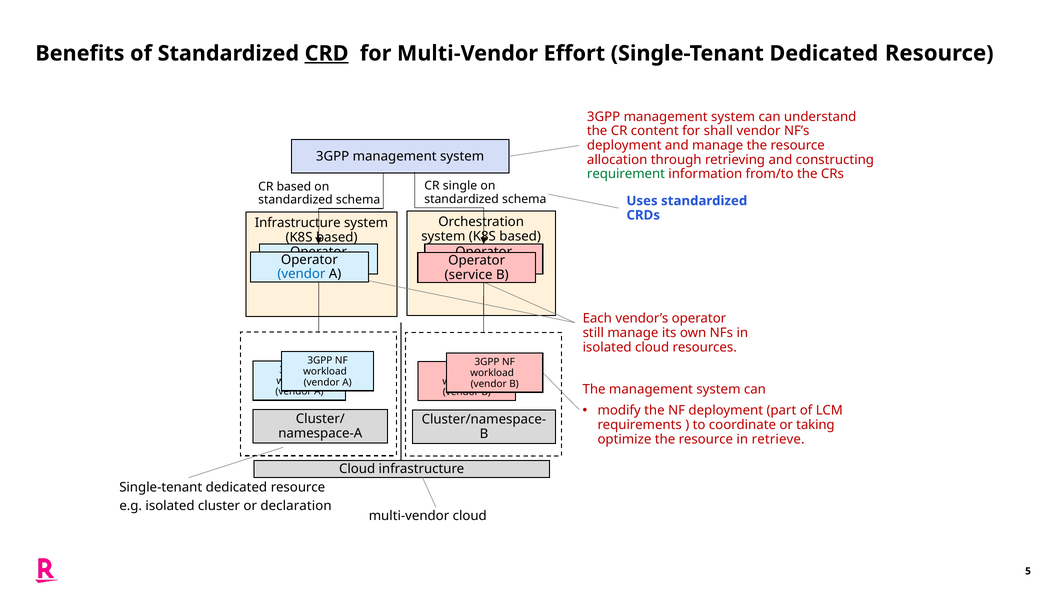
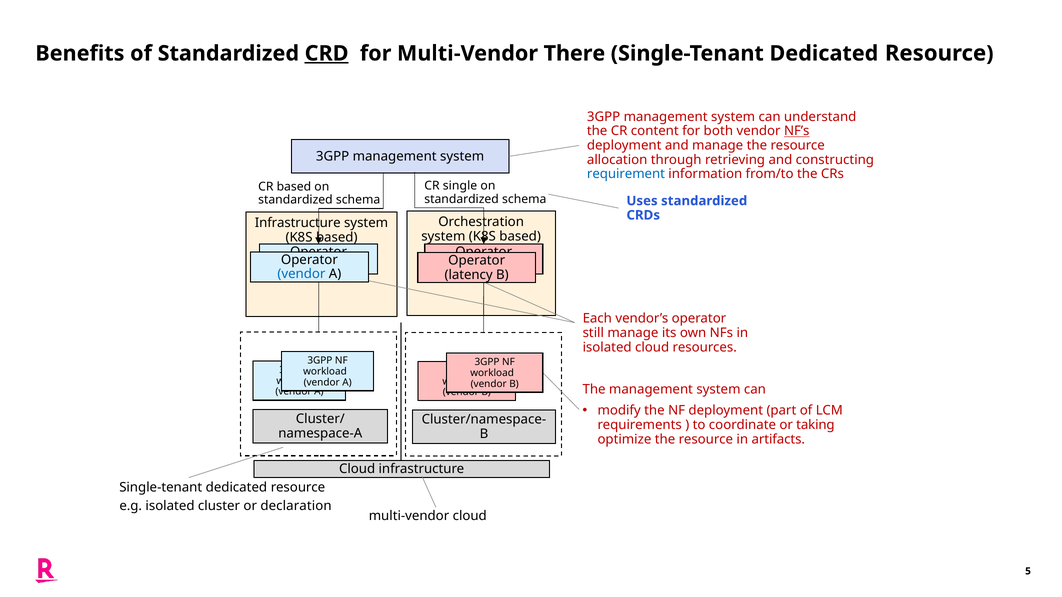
Effort: Effort -> There (574, 53)
shall: shall -> both (718, 131)
NF’s underline: none -> present (797, 131)
requirement colour: green -> blue (626, 174)
service: service -> latency (469, 275)
retrieve: retrieve -> artifacts (778, 439)
